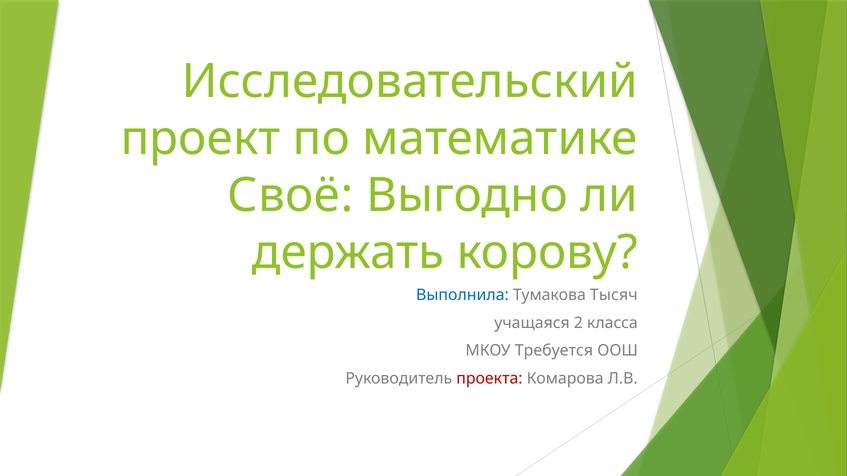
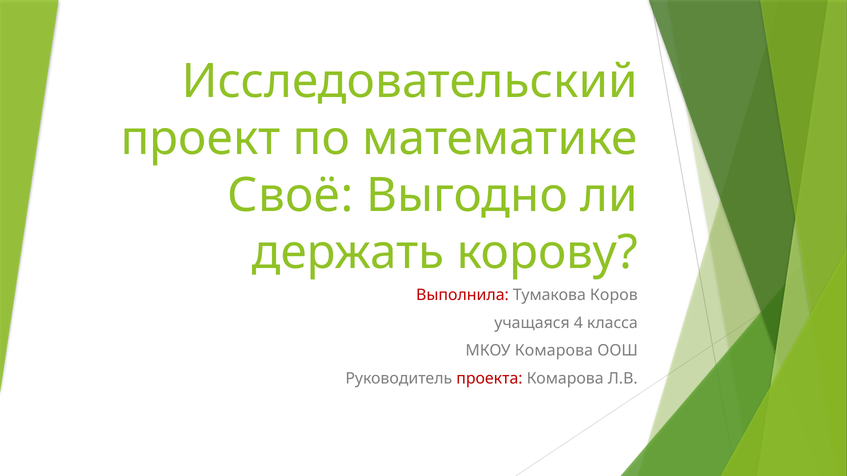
Выполнила colour: blue -> red (462, 295)
Тысяч: Тысяч -> Коров (614, 295)
2: 2 -> 4 (578, 323)
МКОУ Требуется: Требуется -> Комарова (554, 351)
